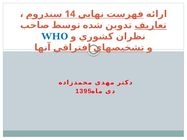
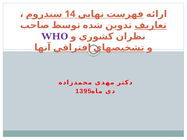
WHO colour: blue -> purple (55, 36)
